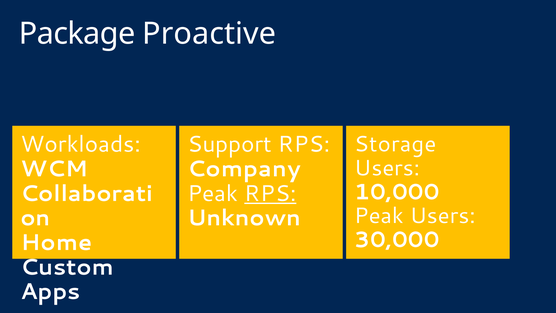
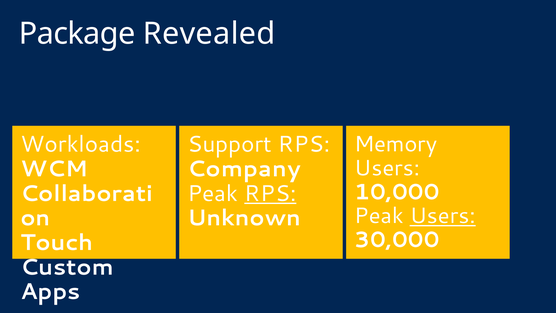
Proactive: Proactive -> Revealed (209, 34)
Storage: Storage -> Memory (396, 144)
Users underline: none -> present (443, 216)
Home: Home -> Touch (57, 242)
